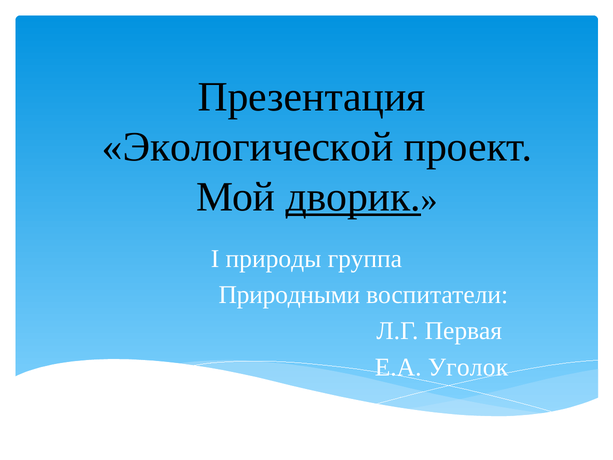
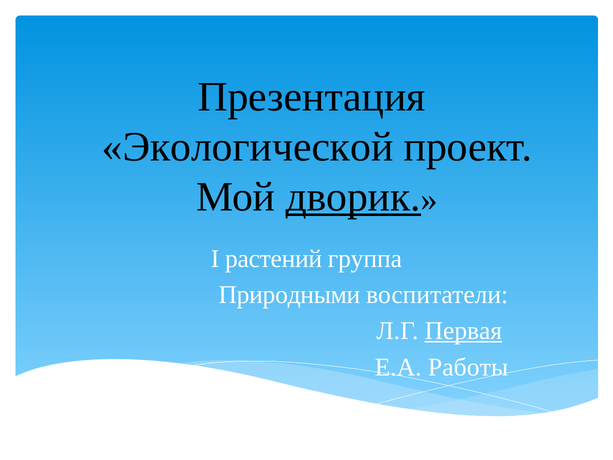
природы: природы -> растений (274, 259)
Первая underline: none -> present (463, 331)
Уголок: Уголок -> Работы (468, 367)
